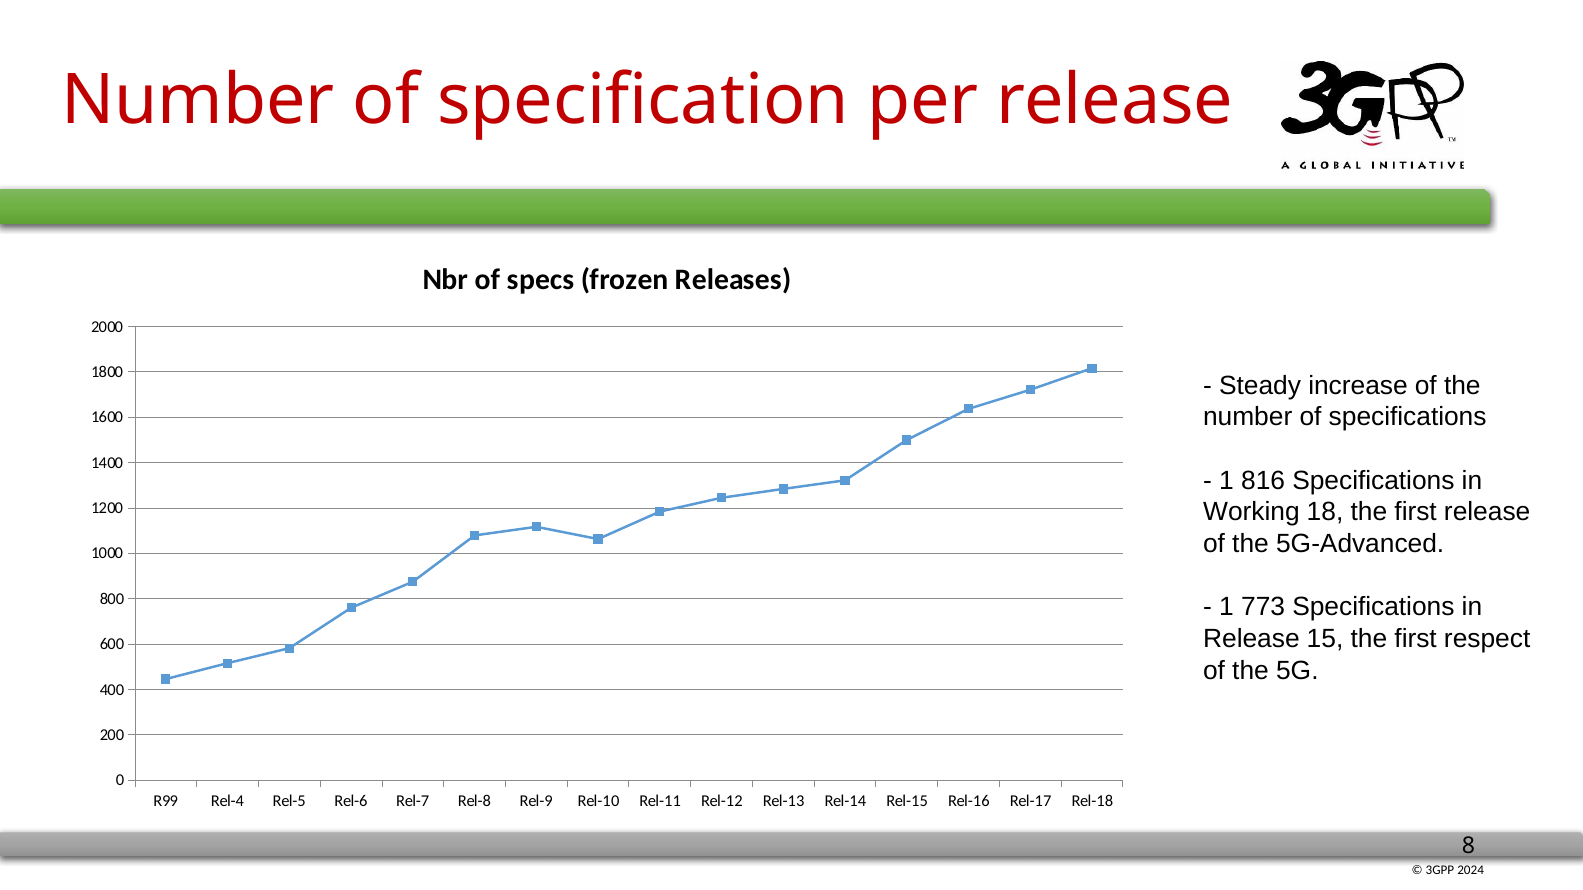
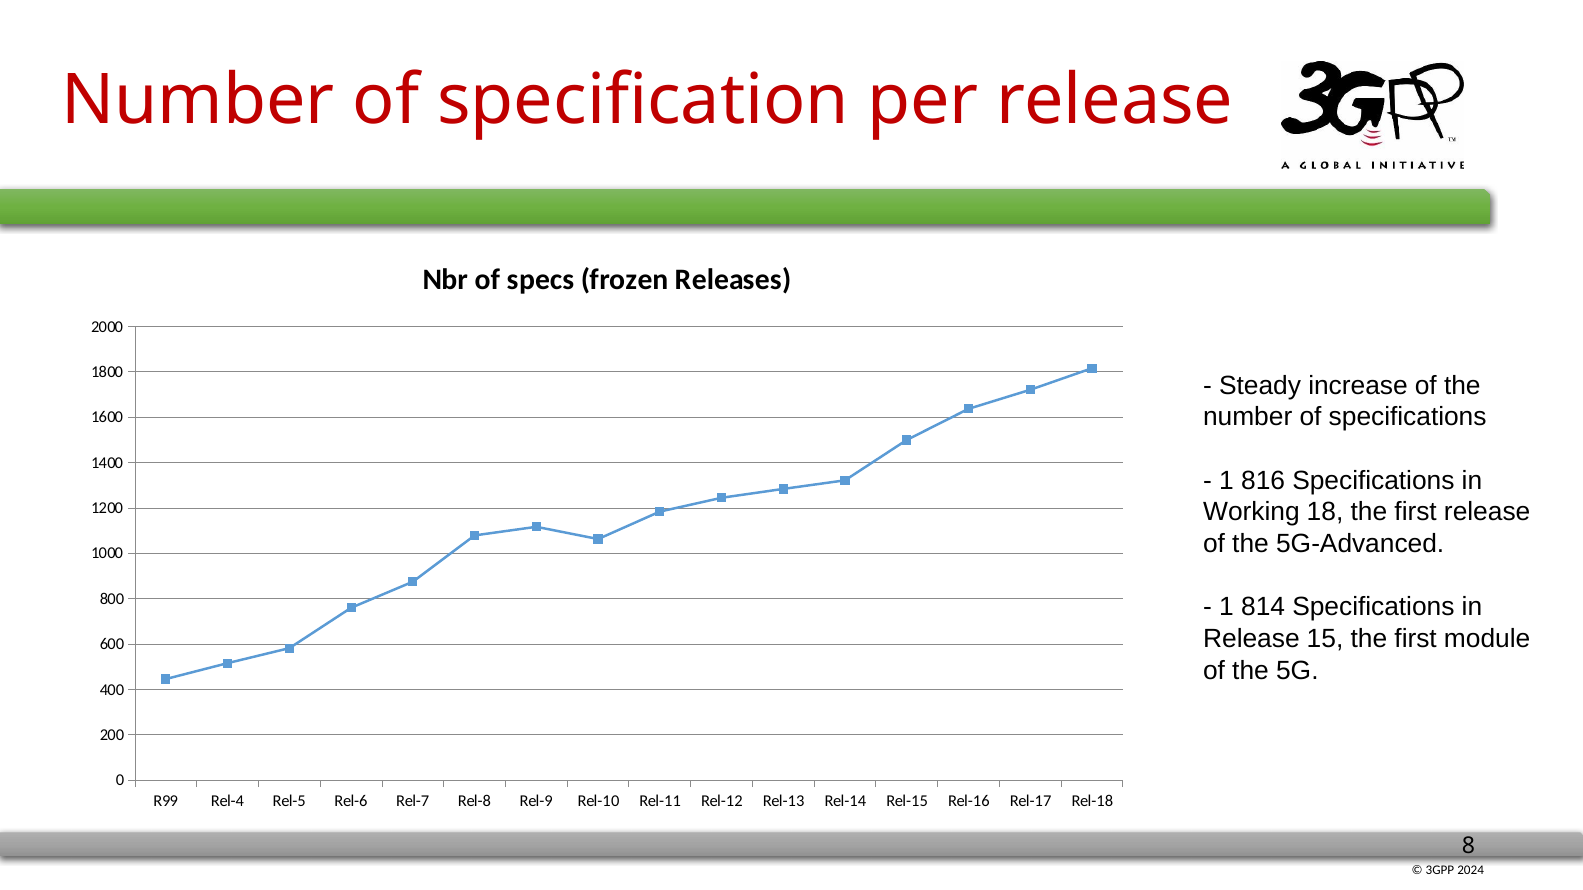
773: 773 -> 814 (1263, 607)
respect: respect -> module (1487, 639)
